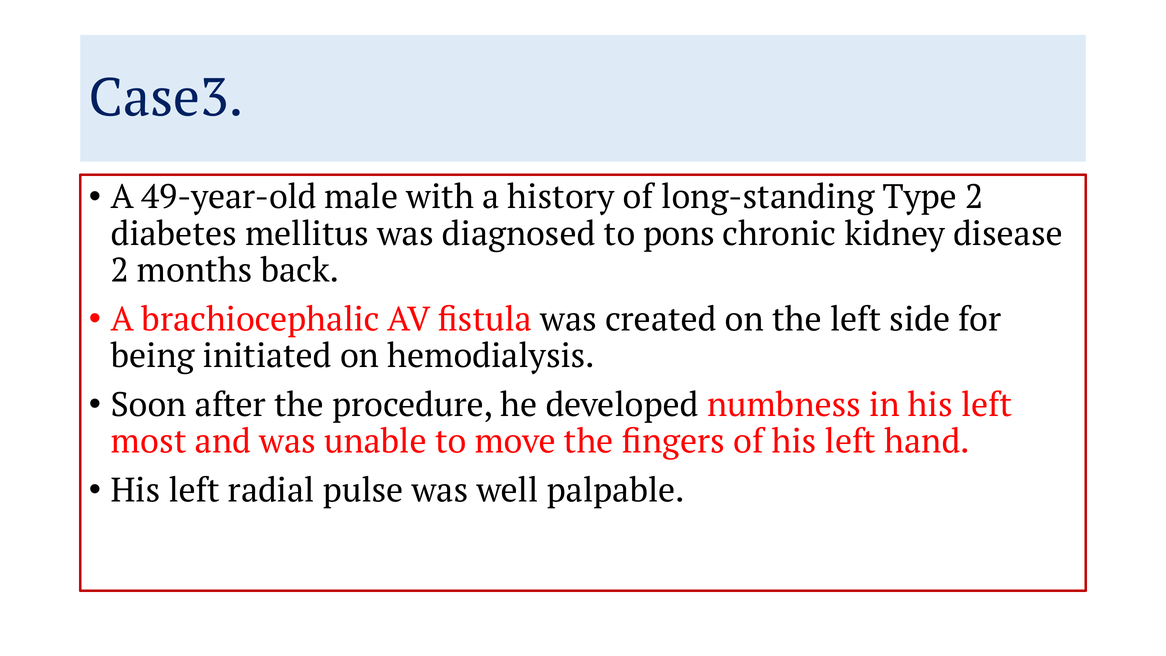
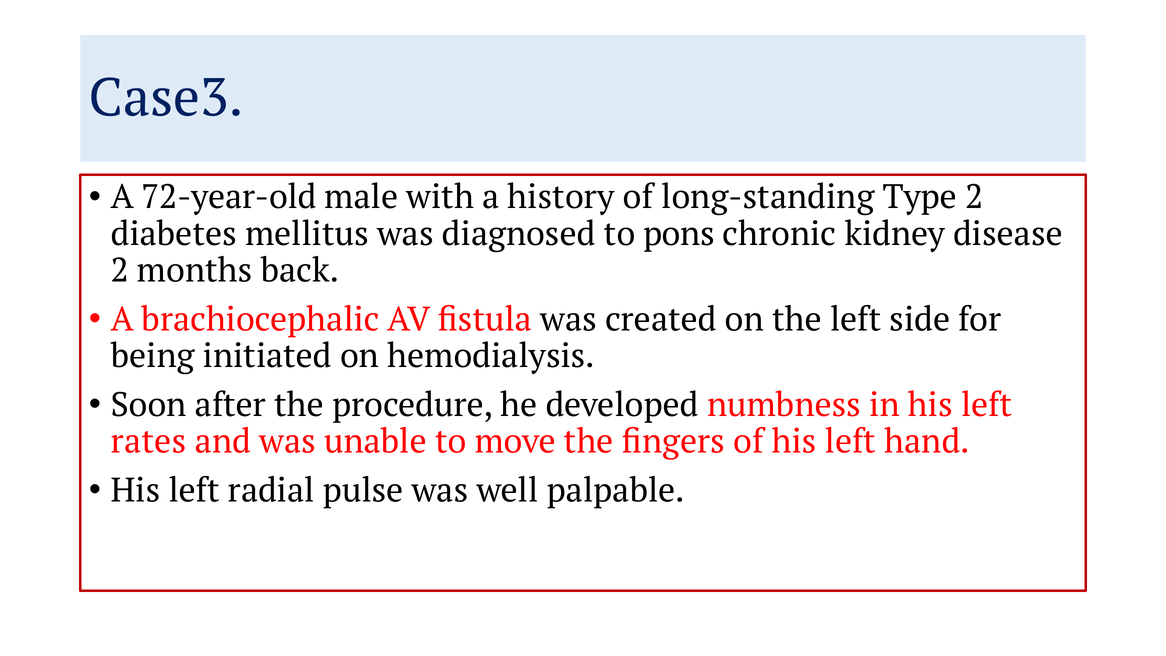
49-year-old: 49-year-old -> 72-year-old (229, 197)
most: most -> rates (149, 441)
